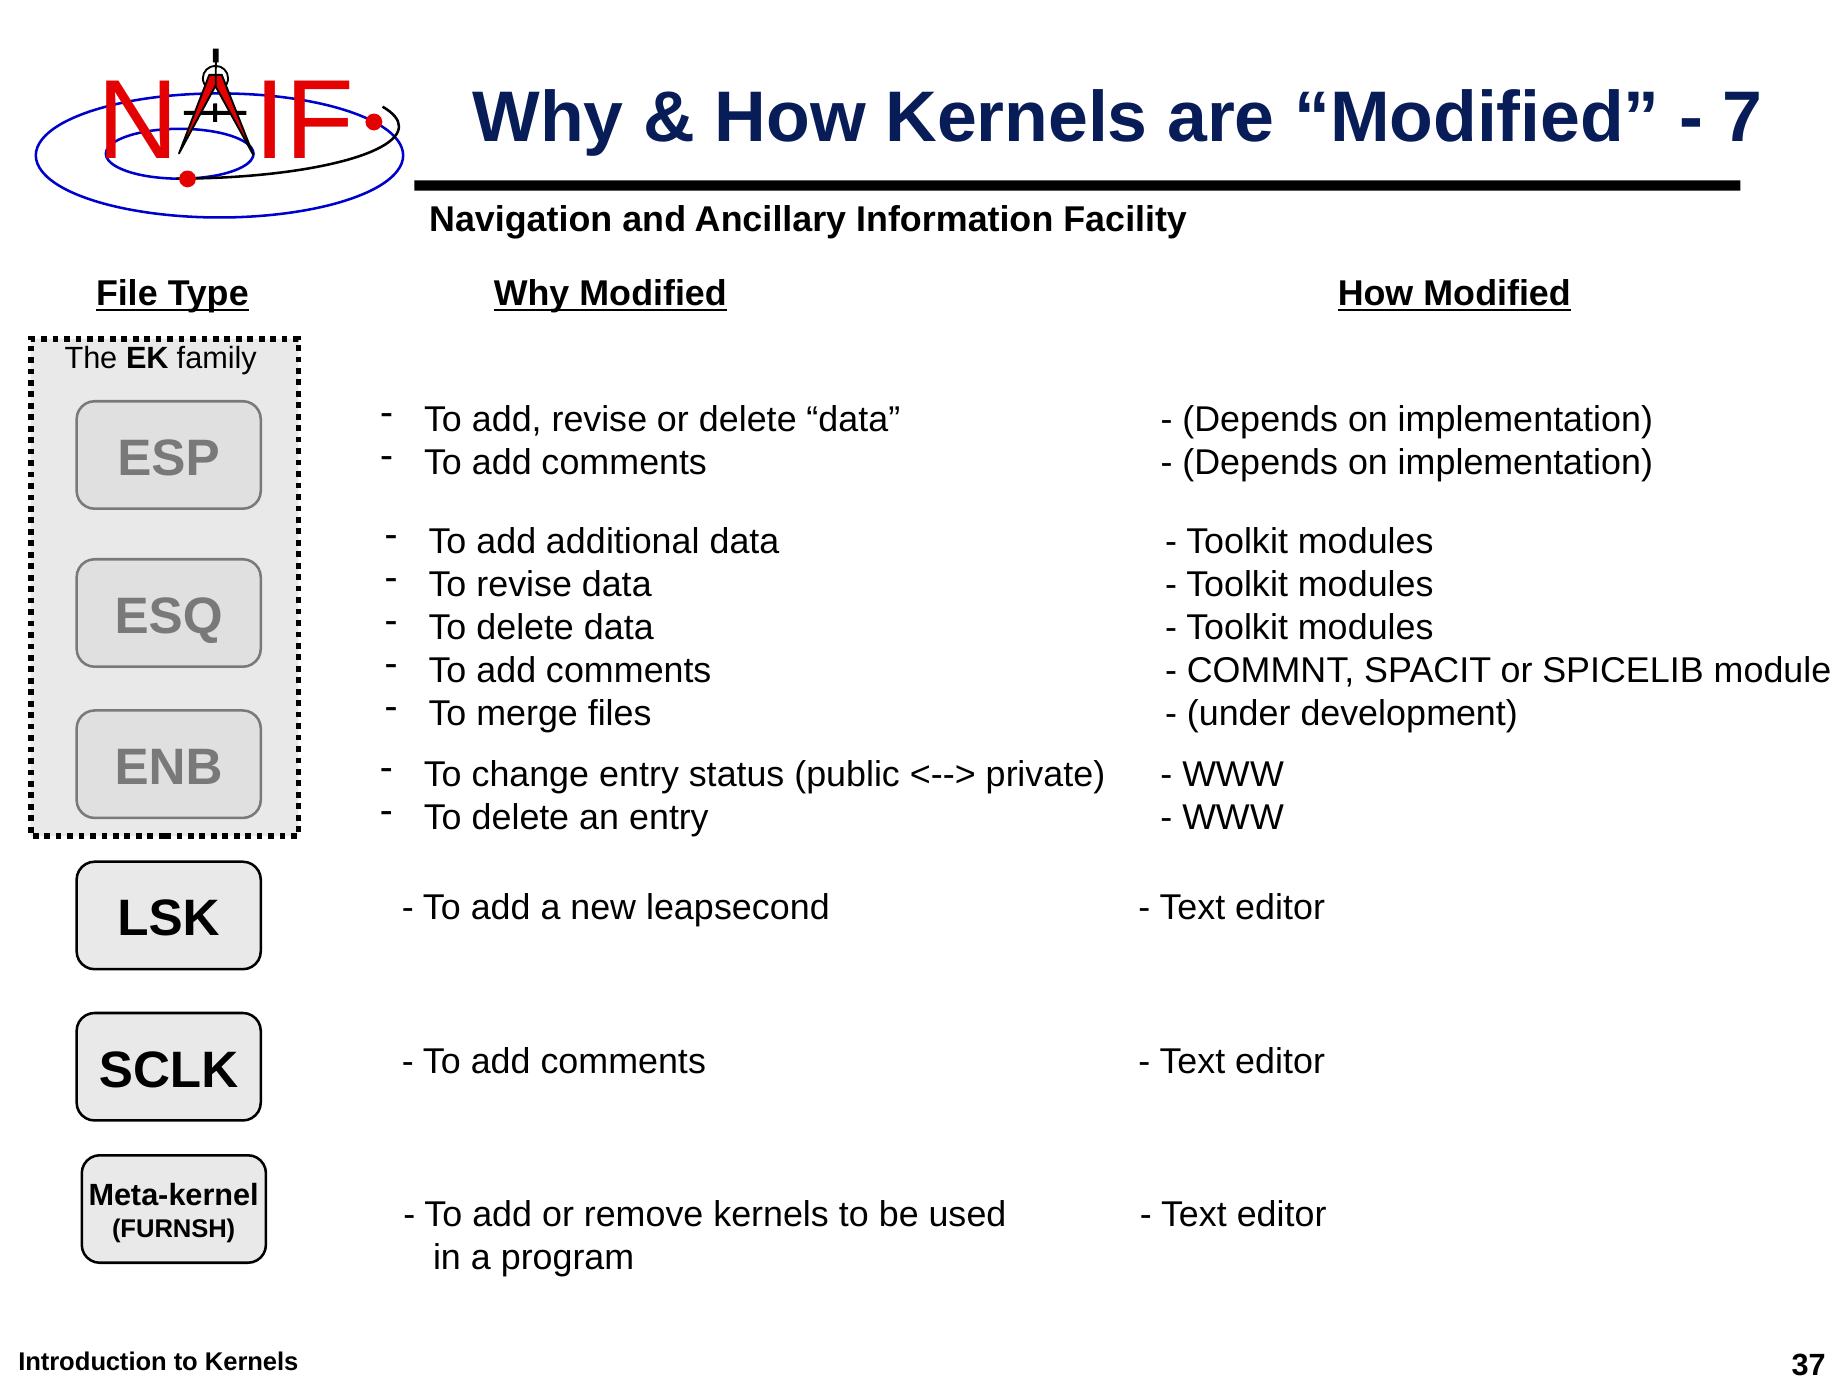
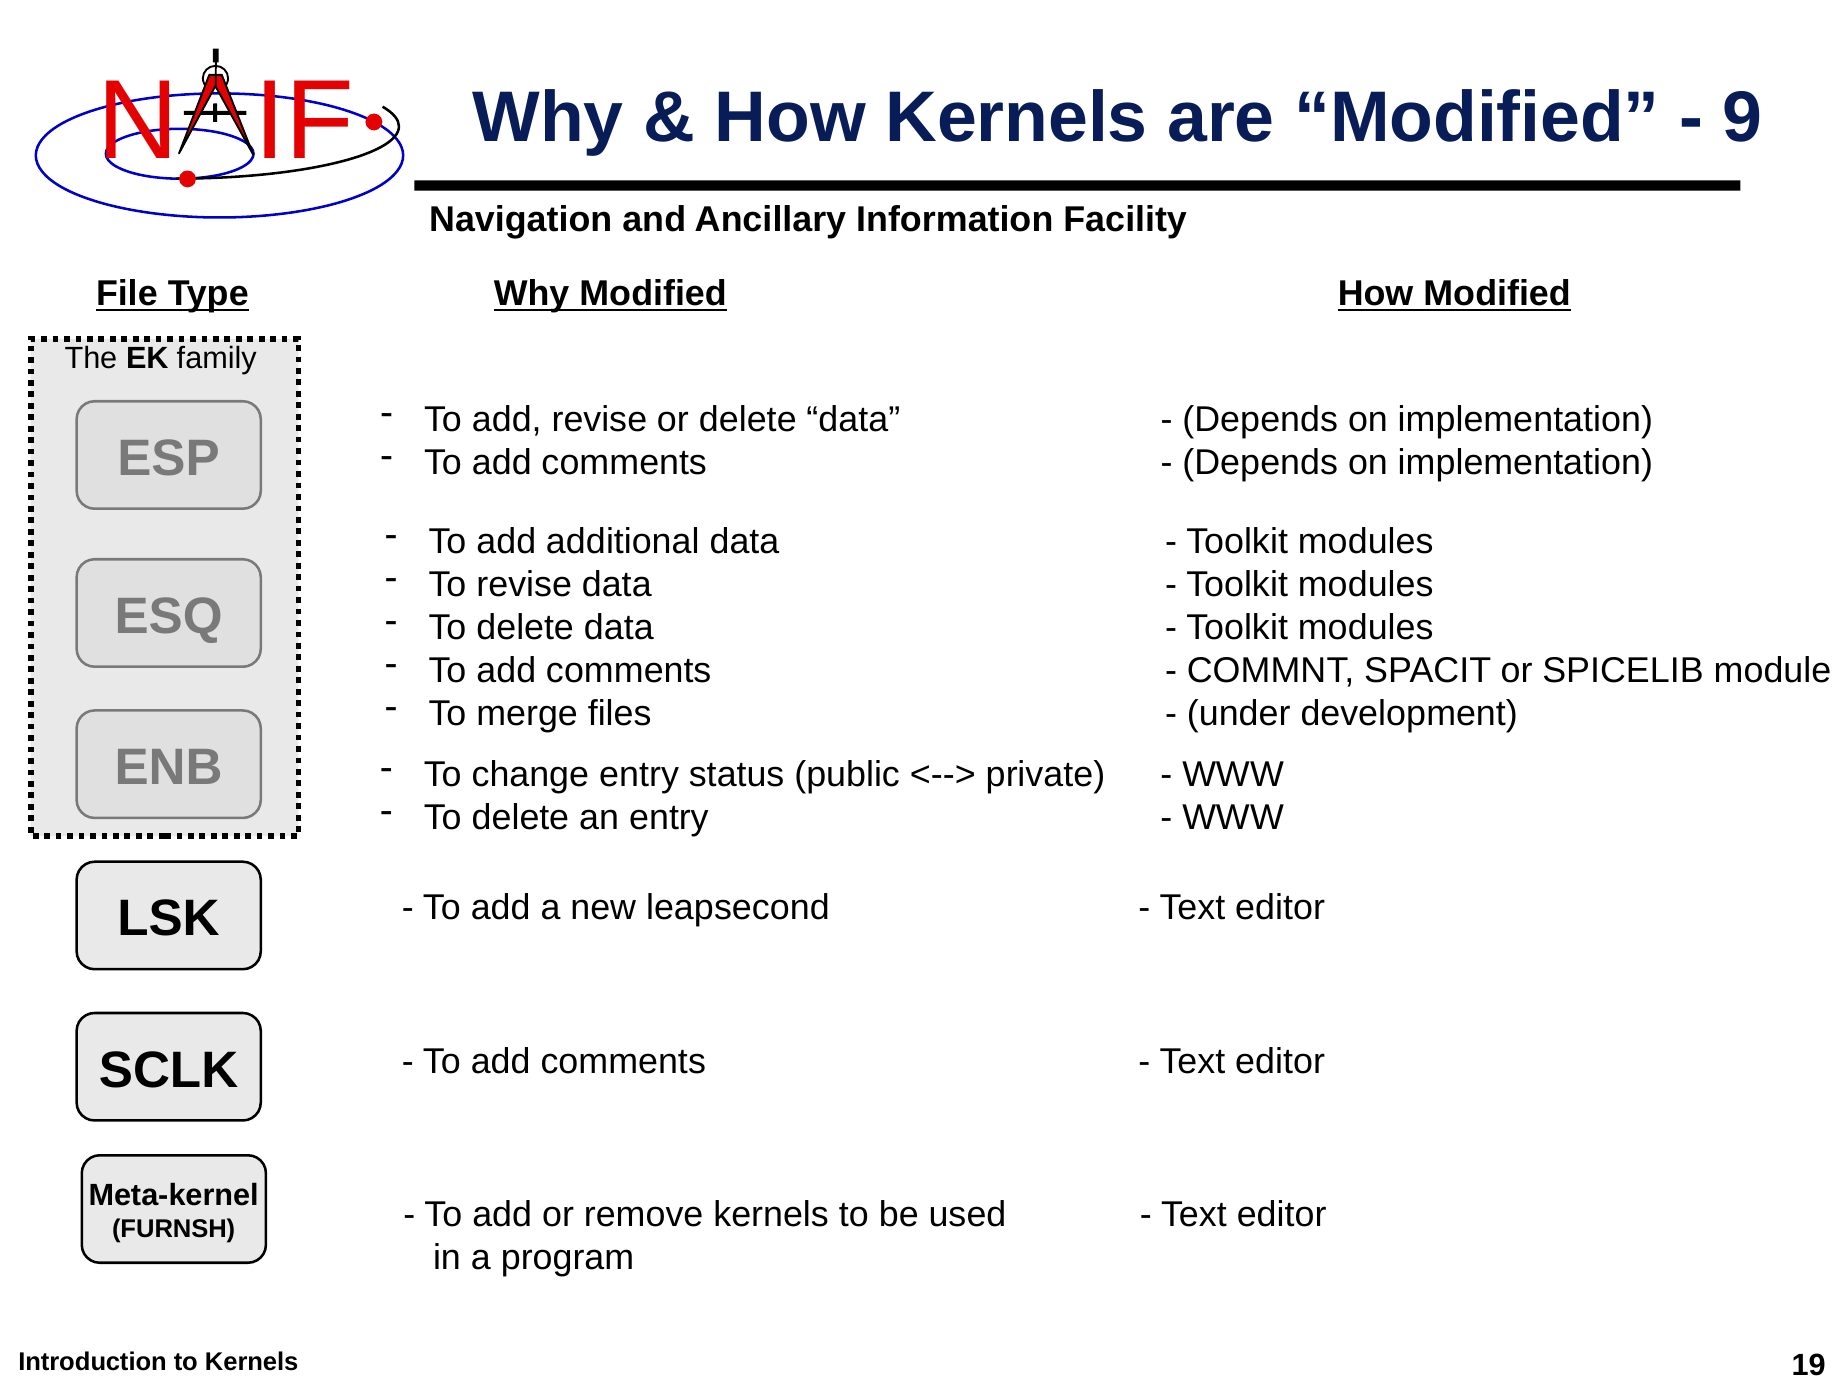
7: 7 -> 9 (1743, 118)
37: 37 -> 19 (1809, 1365)
